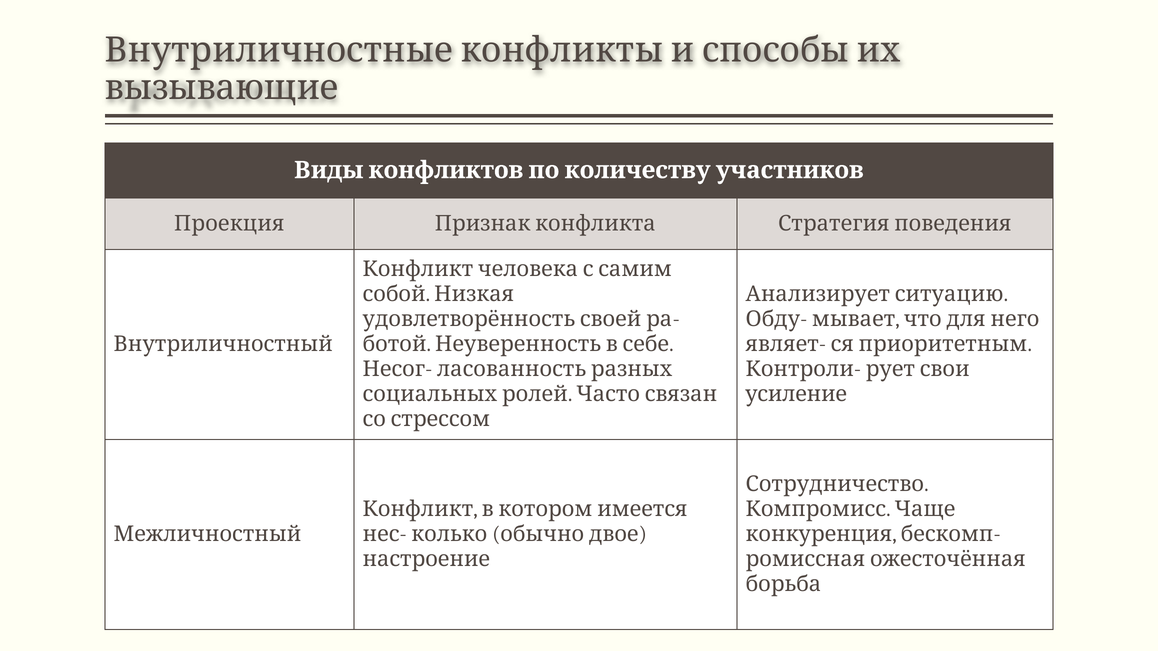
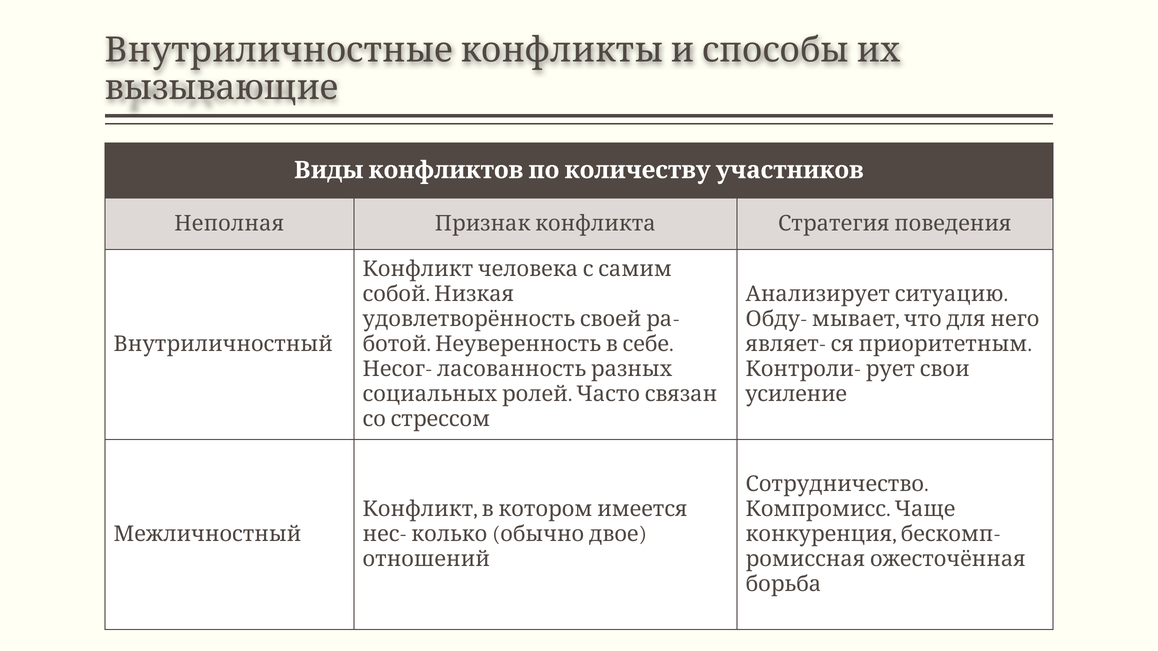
Проекция: Проекция -> Неполная (229, 224)
настроение: настроение -> отношений (426, 560)
